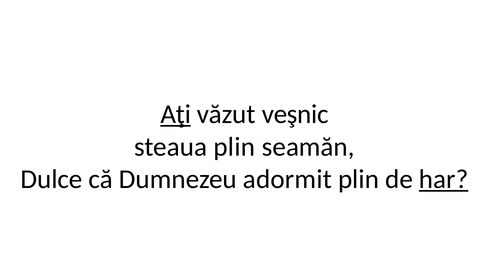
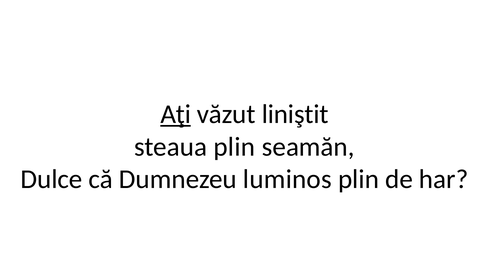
veşnic: veşnic -> liniştit (295, 114)
adormit: adormit -> luminos (287, 179)
har underline: present -> none (444, 179)
